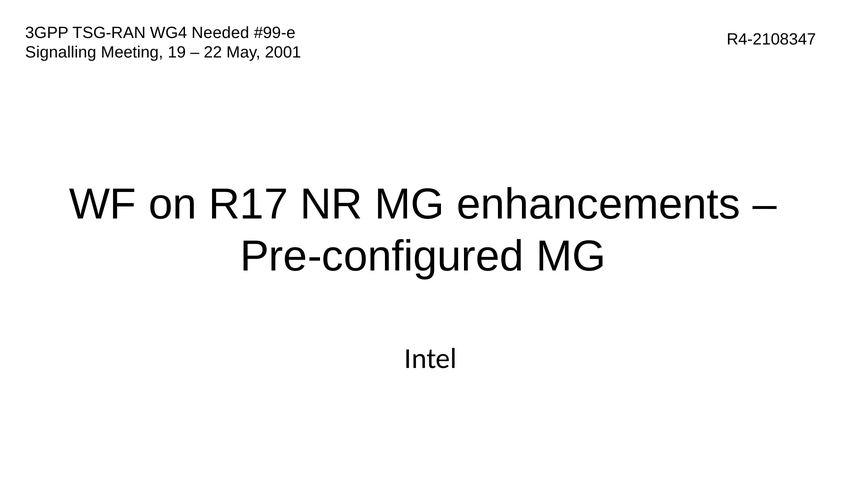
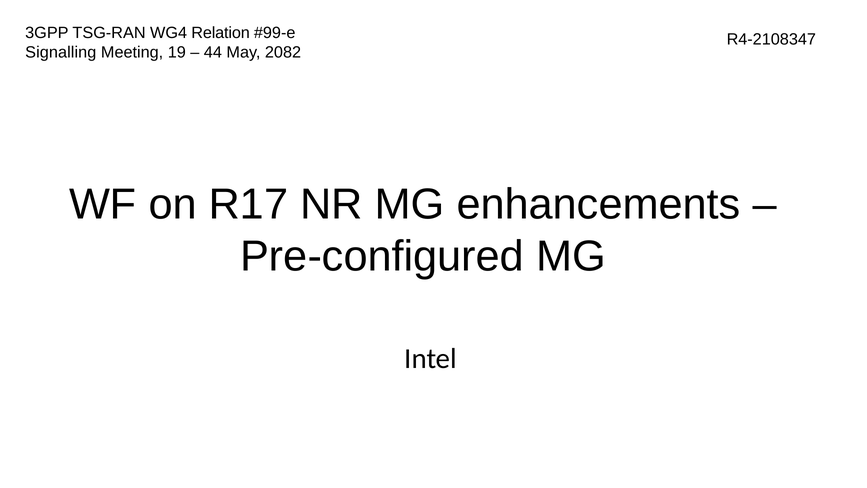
Needed: Needed -> Relation (221, 33)
22: 22 -> 44 (213, 53)
2001: 2001 -> 2082 (283, 53)
